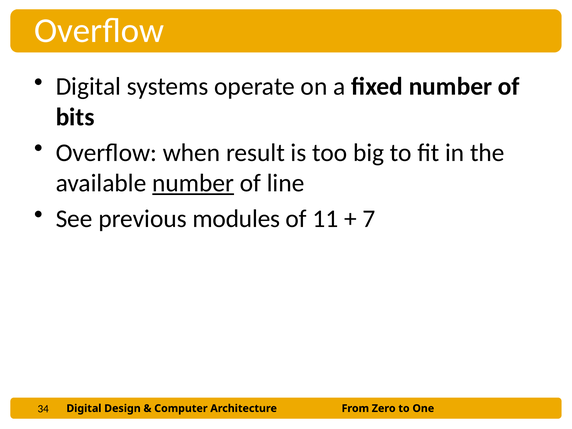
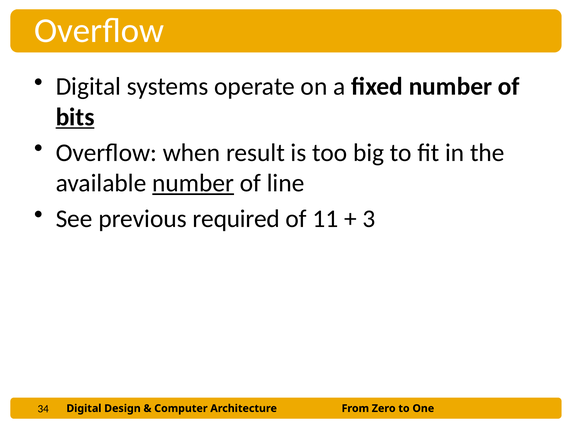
bits underline: none -> present (75, 117)
modules: modules -> required (236, 219)
7: 7 -> 3 (369, 219)
